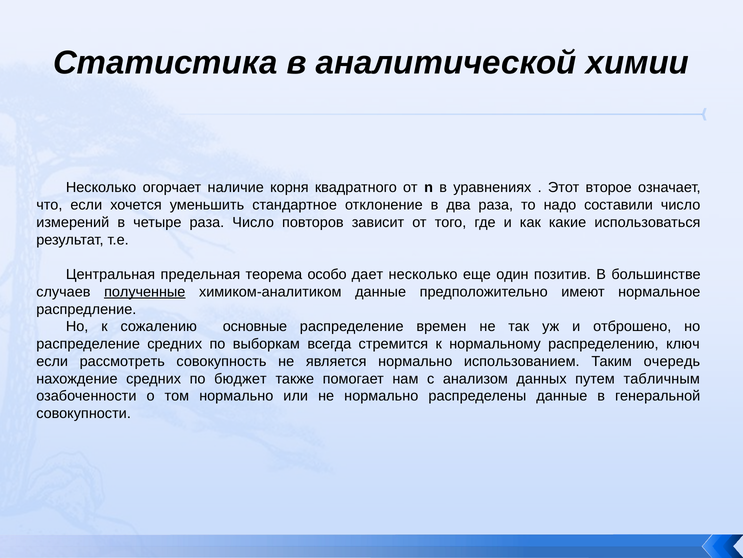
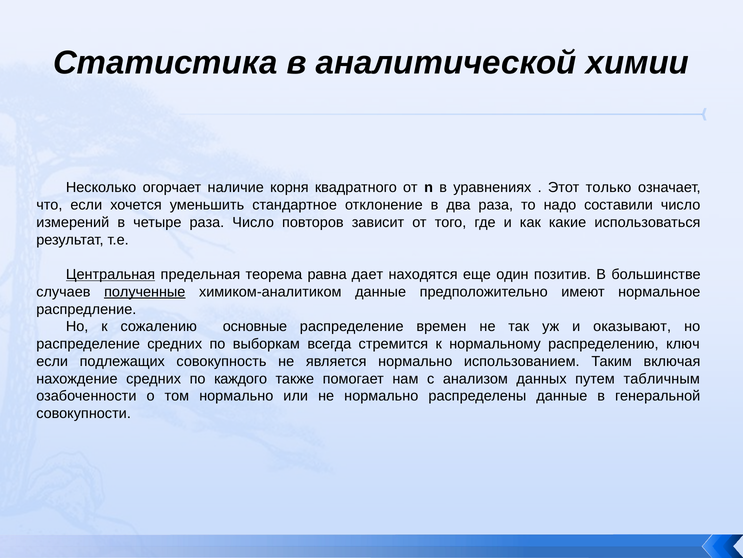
второе: второе -> только (609, 187)
Центральная underline: none -> present (110, 274)
особо: особо -> равна (327, 274)
даeт несколько: несколько -> находятся (423, 274)
отброшено: отброшено -> оказывают (632, 326)
рассмотреть: рассмотреть -> подлежащих (122, 361)
очередь: очередь -> включая (672, 361)
бюджет: бюджет -> каждого (241, 378)
